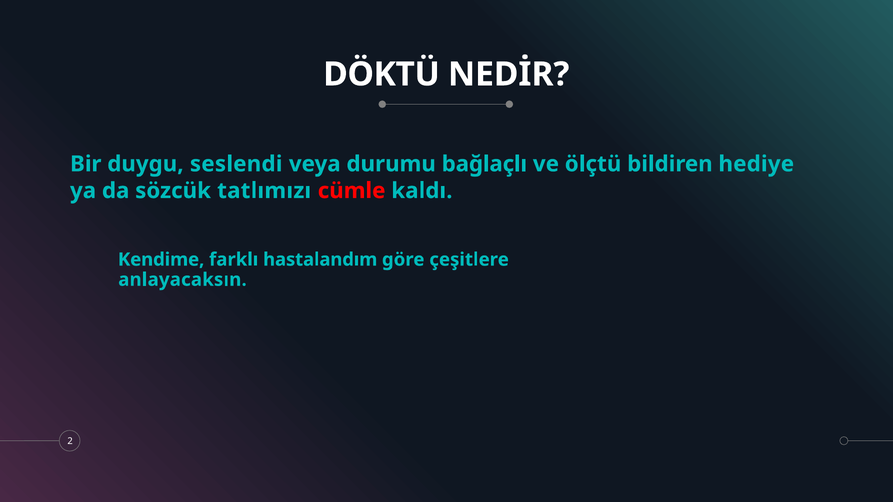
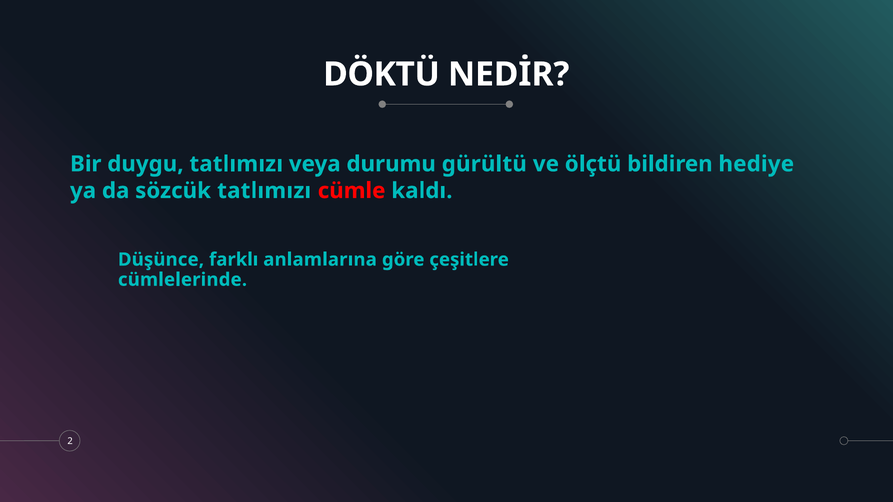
duygu seslendi: seslendi -> tatlımızı (236, 164)
bağlaçlı: bağlaçlı -> gürültü (484, 164)
Kendime: Kendime -> Düşünce (161, 260)
hastalandım: hastalandım -> anlamlarına (320, 260)
anlayacaksın: anlayacaksın -> cümlelerinde (183, 280)
